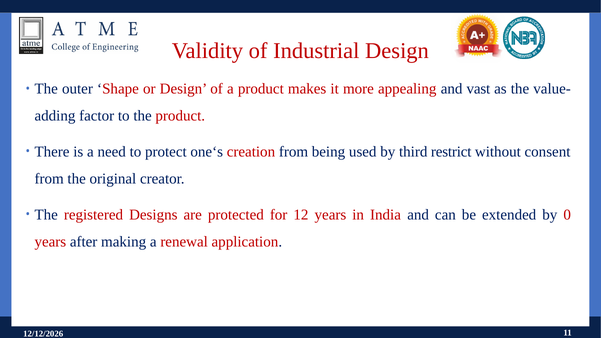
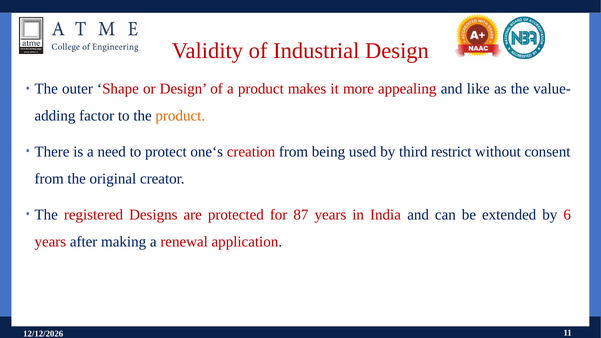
vast: vast -> like (478, 89)
product colour: red -> orange (180, 116)
12: 12 -> 87 (301, 215)
0: 0 -> 6 (567, 215)
